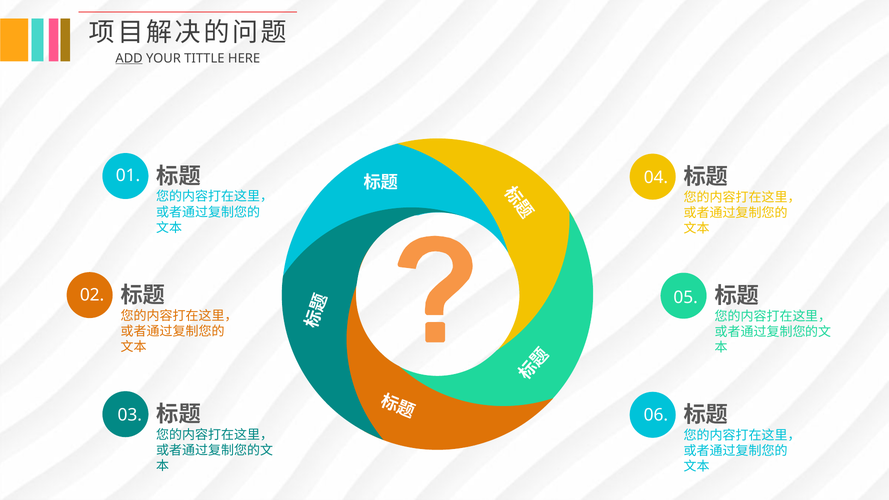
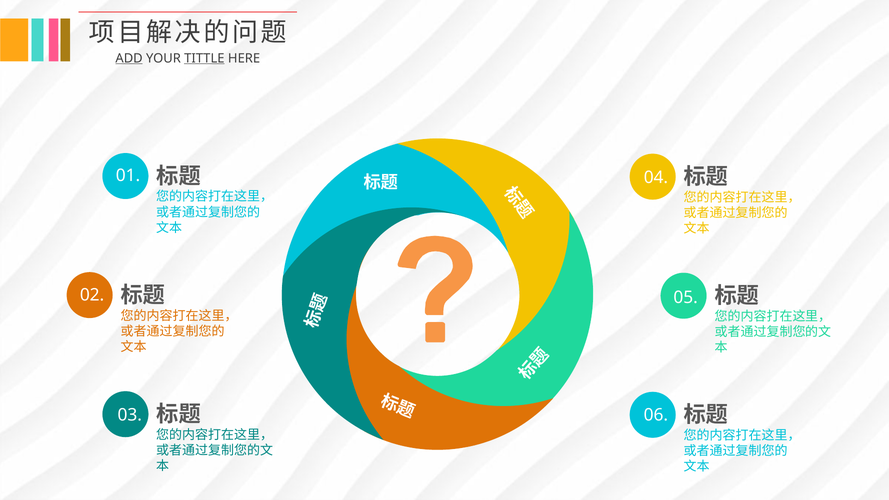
TITTLE underline: none -> present (204, 58)
